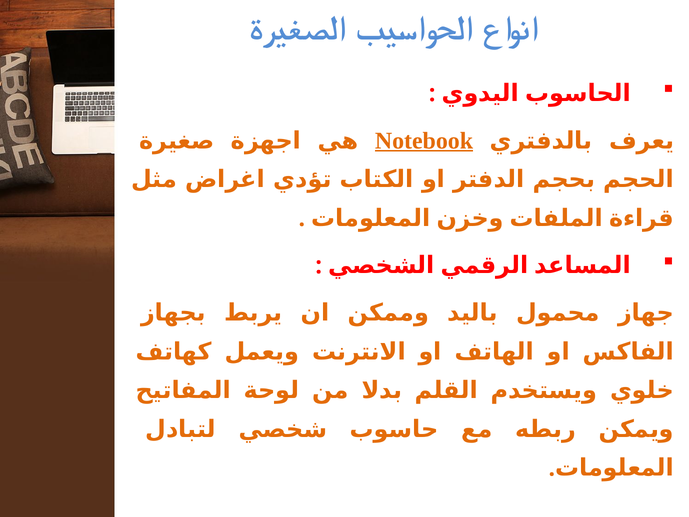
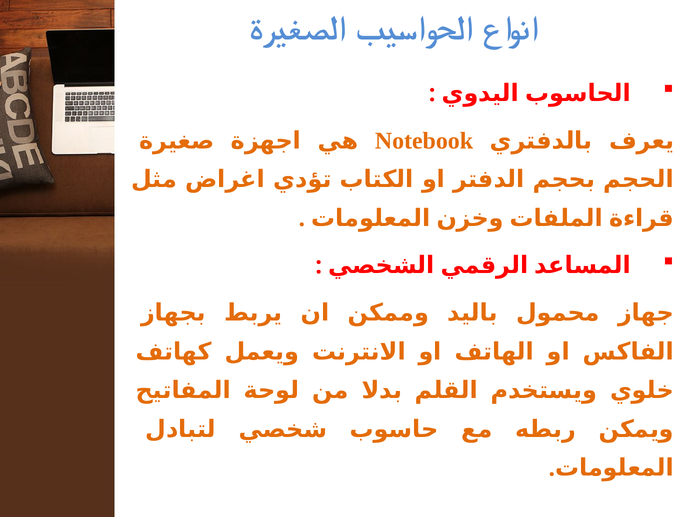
Notebook underline: present -> none (424, 141)
